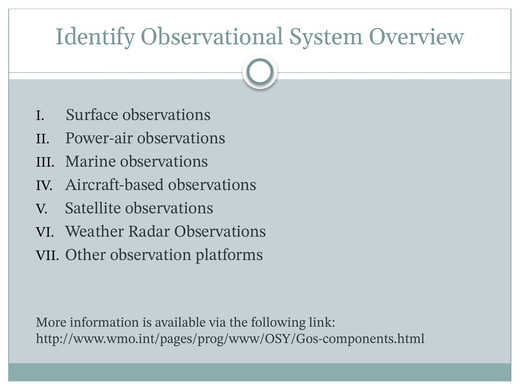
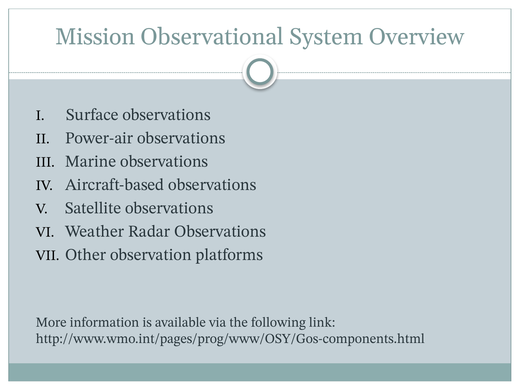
Identify: Identify -> Mission (95, 37)
